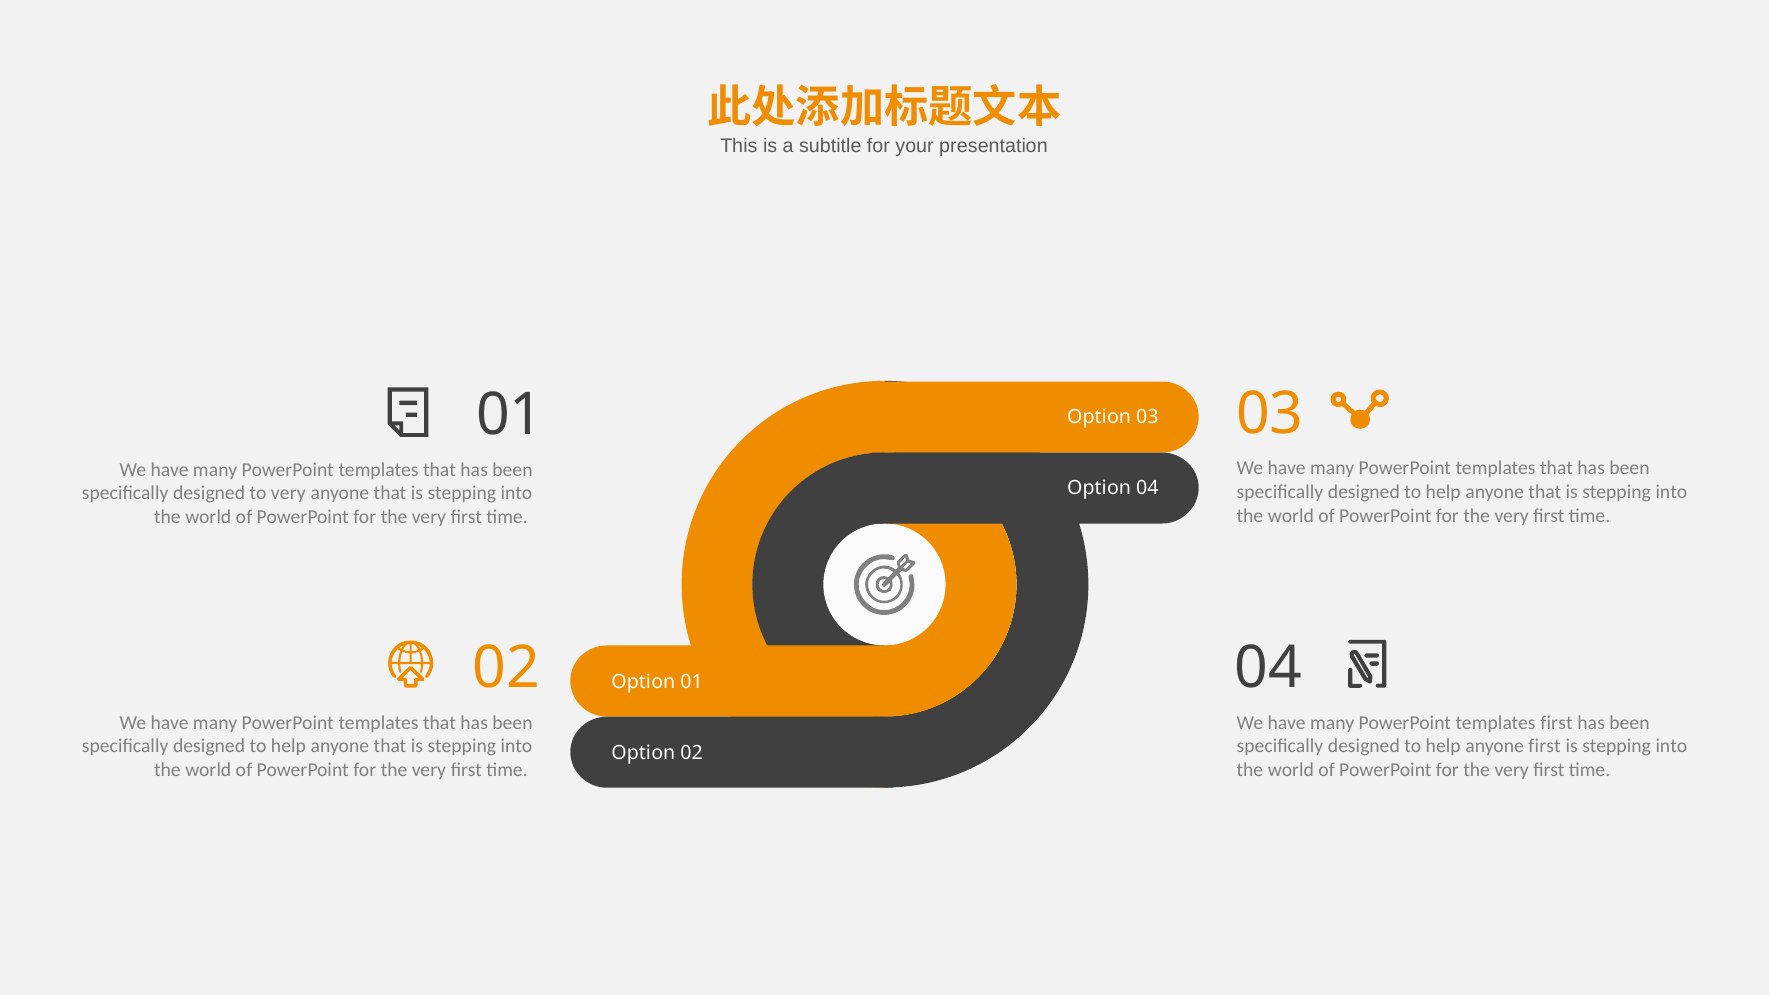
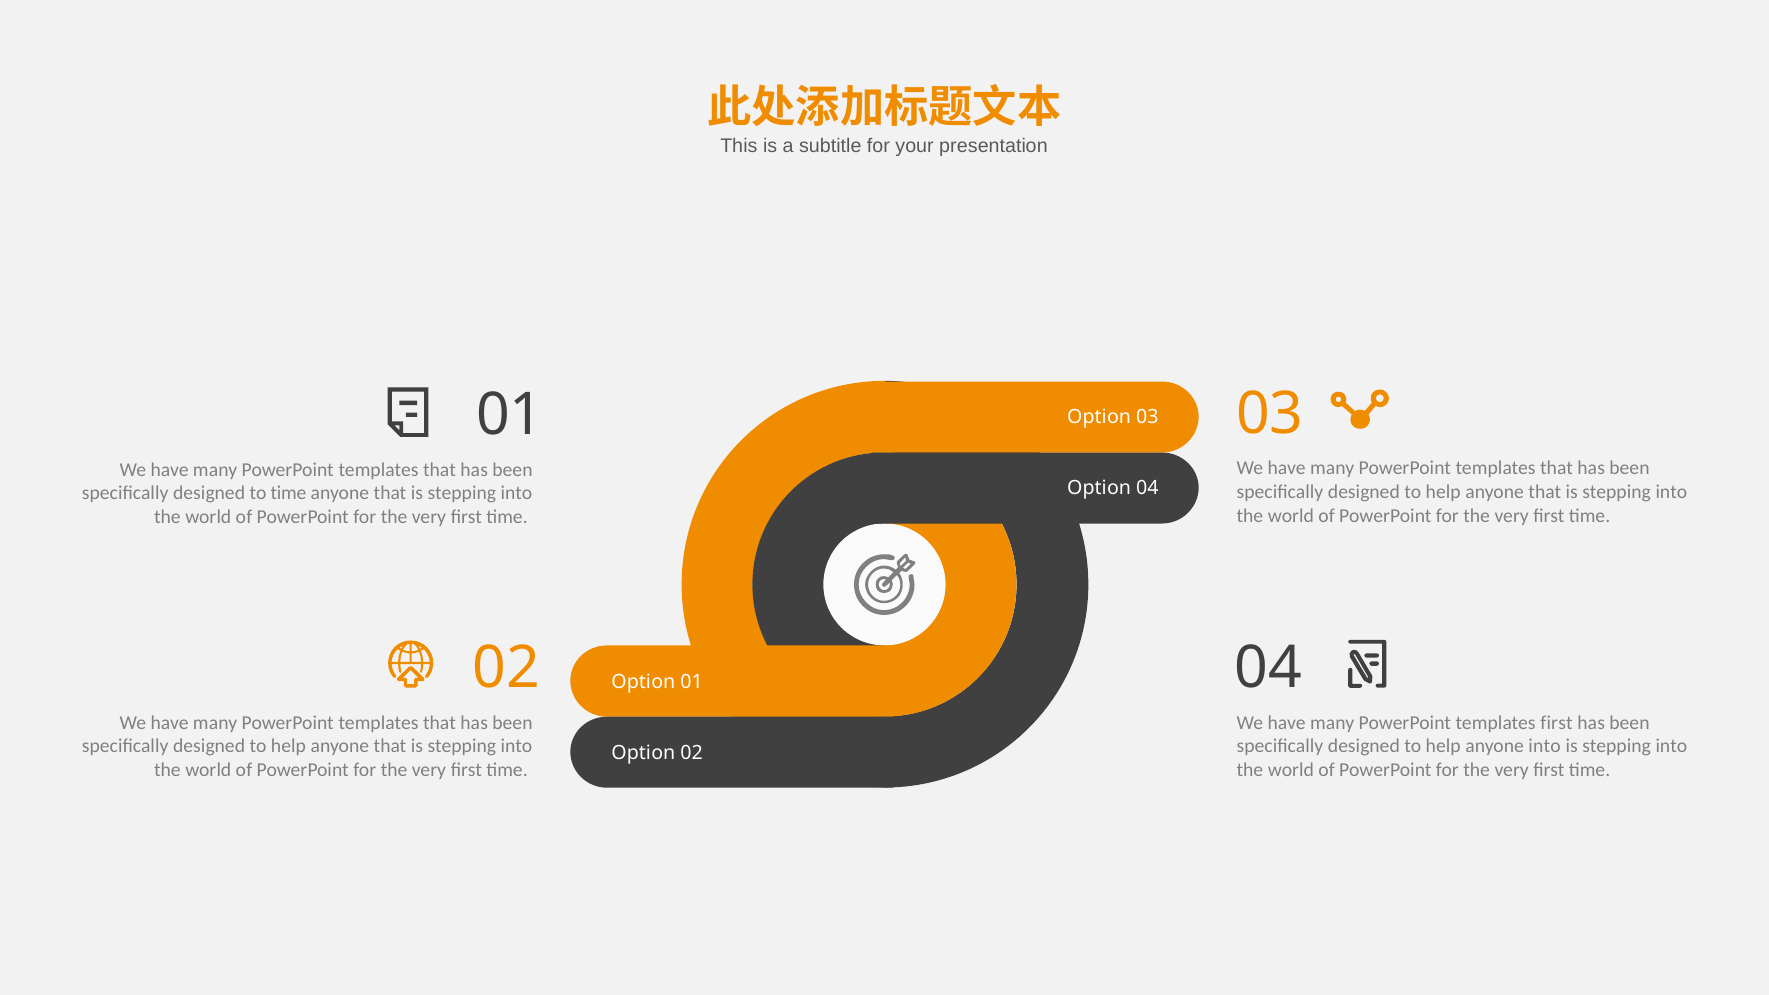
to very: very -> time (288, 493)
anyone first: first -> into (1545, 746)
